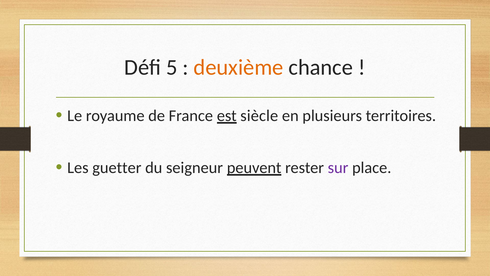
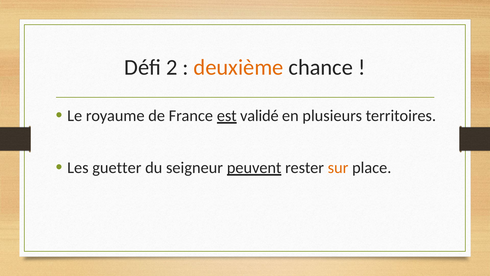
5: 5 -> 2 (172, 67)
siècle: siècle -> validé (259, 116)
sur colour: purple -> orange (338, 167)
